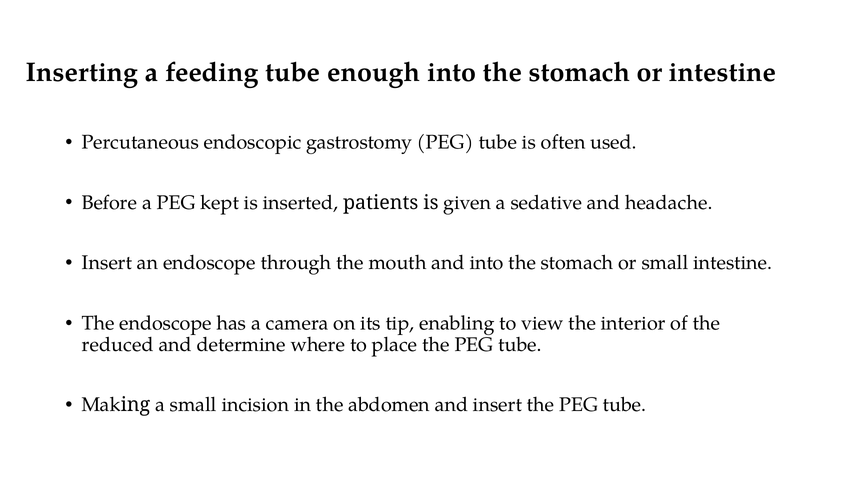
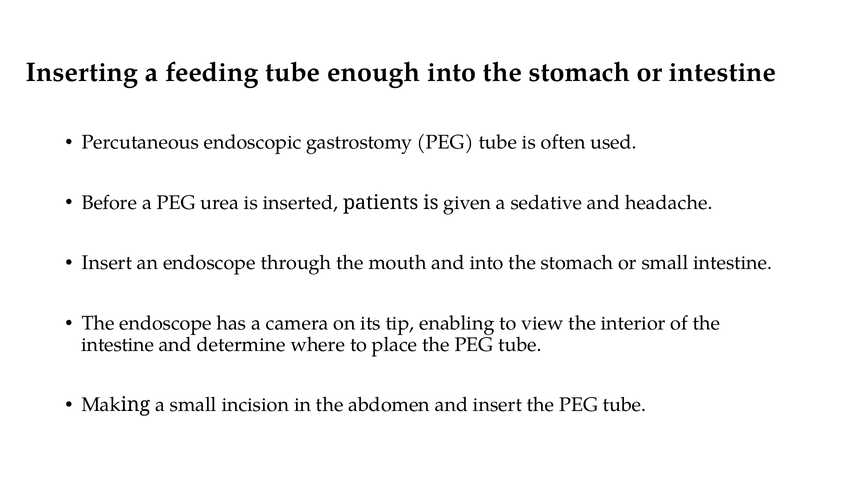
kept: kept -> urea (220, 203)
reduced: reduced -> intestine (118, 345)
